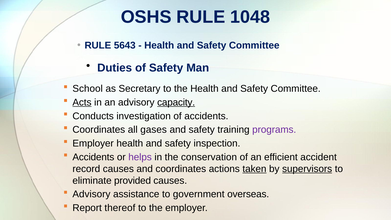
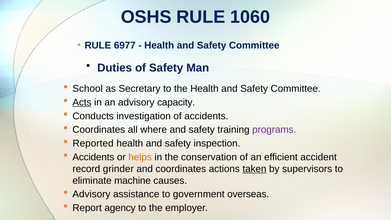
1048: 1048 -> 1060 (250, 17)
5643: 5643 -> 6977 (125, 45)
capacity underline: present -> none (176, 102)
gases: gases -> where (154, 130)
Employer: Employer -> Reported (93, 143)
helps colour: purple -> orange (140, 157)
record causes: causes -> grinder (118, 169)
supervisors underline: present -> none (307, 169)
provided: provided -> machine (133, 181)
thereof: thereof -> agency (120, 208)
